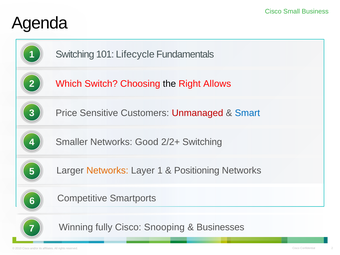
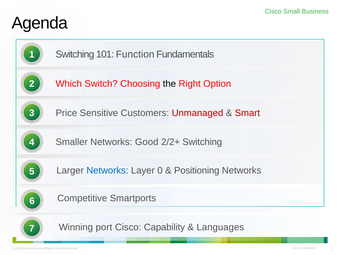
Lifecycle: Lifecycle -> Function (135, 54)
Allows: Allows -> Option (217, 84)
Smart colour: blue -> red (247, 113)
Networks colour: orange -> blue (107, 170)
Layer 1: 1 -> 0 (160, 170)
fully: fully -> port (104, 227)
Snooping: Snooping -> Capability (164, 227)
Businesses: Businesses -> Languages (220, 227)
